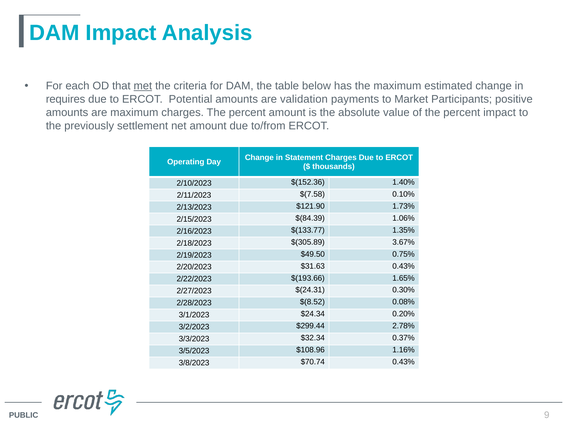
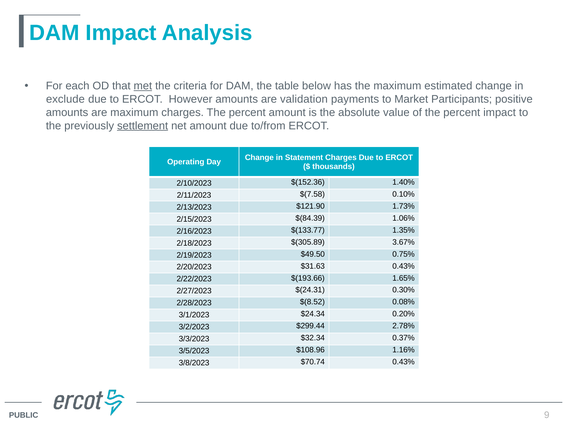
requires: requires -> exclude (65, 99)
Potential: Potential -> However (191, 99)
settlement underline: none -> present (143, 126)
